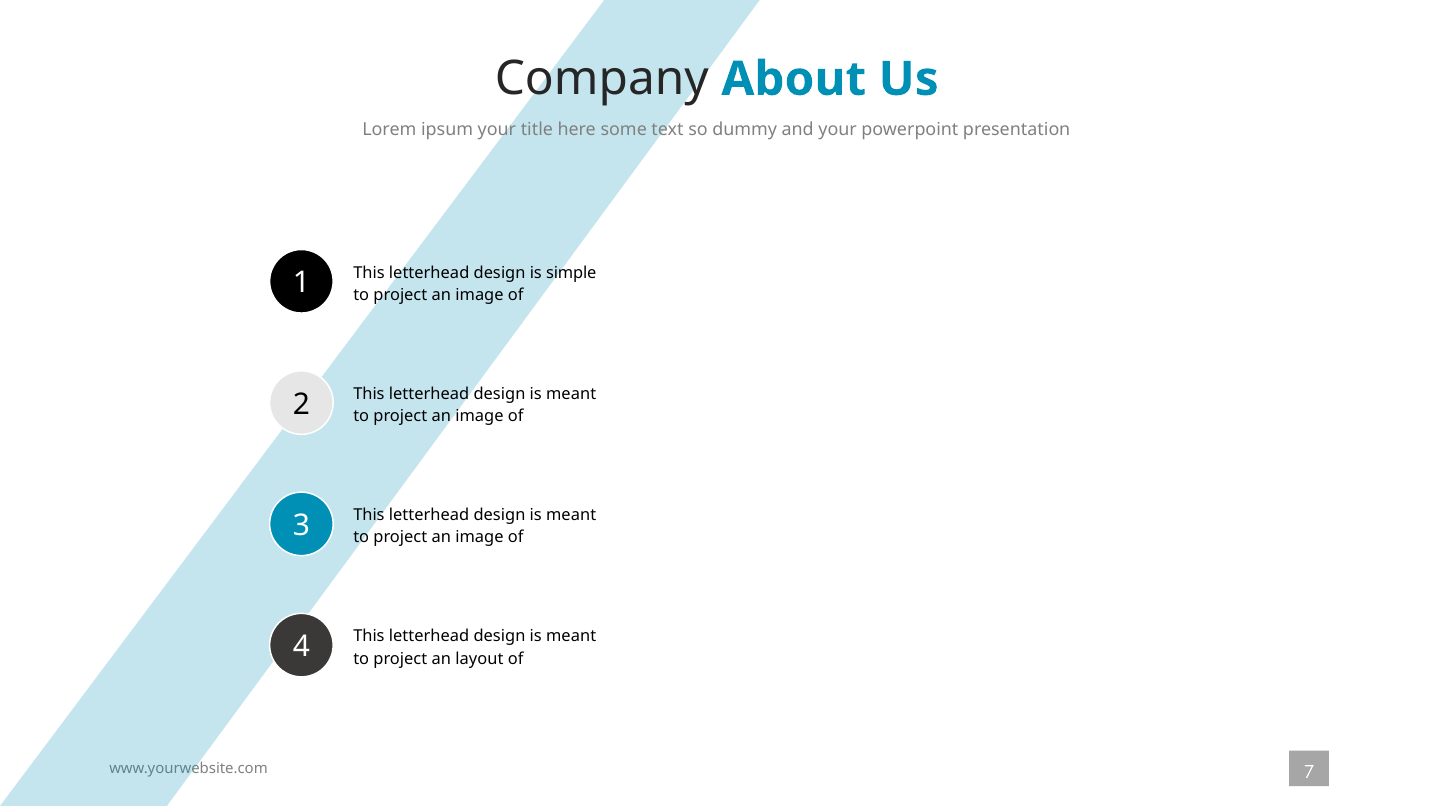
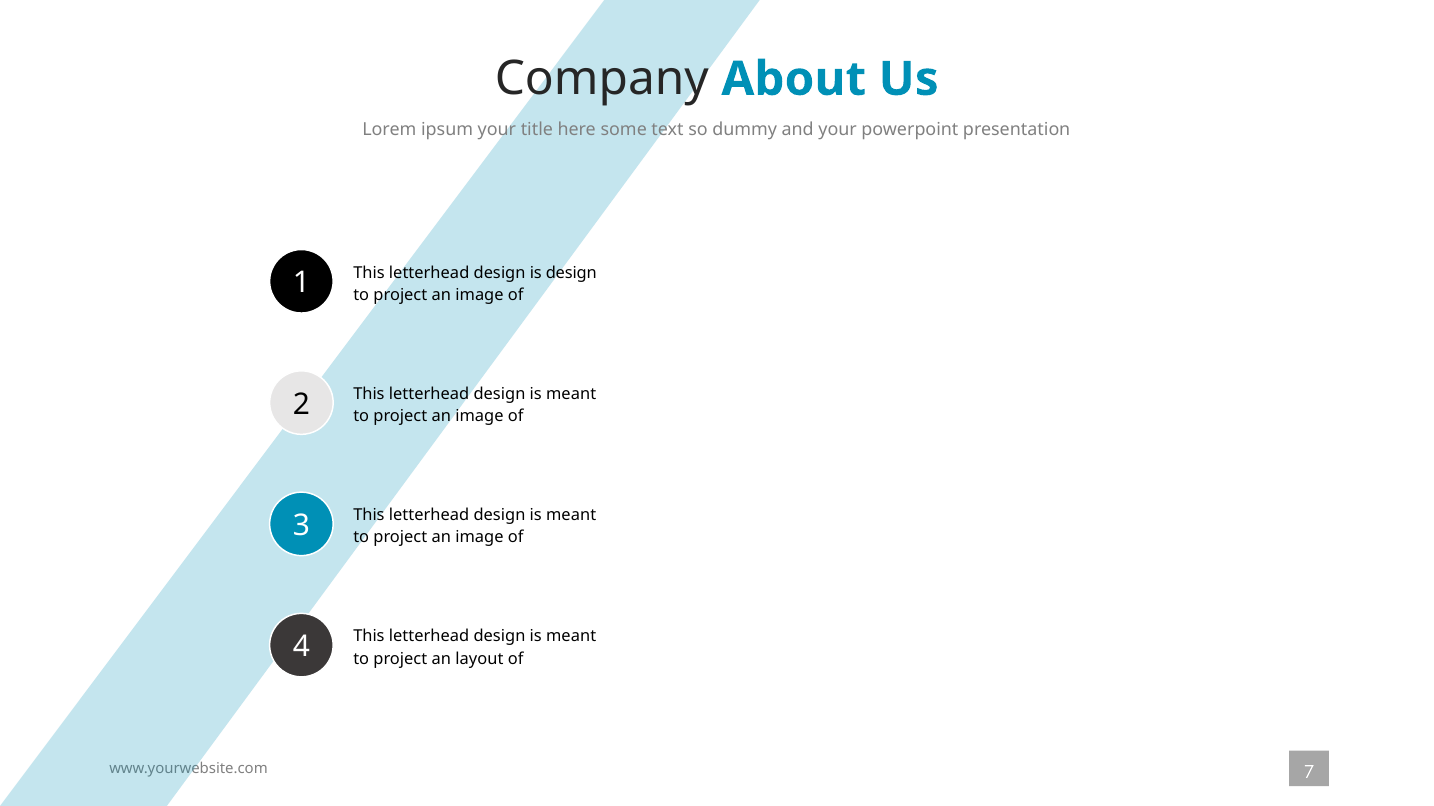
is simple: simple -> design (571, 273)
